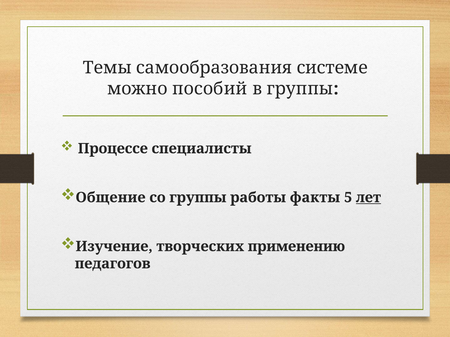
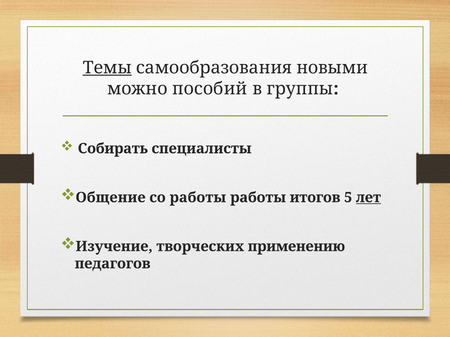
Темы underline: none -> present (107, 68)
системе: системе -> новыми (332, 68)
Процессе: Процессе -> Собирать (113, 149)
со группы: группы -> работы (198, 198)
факты: факты -> итогов (315, 198)
